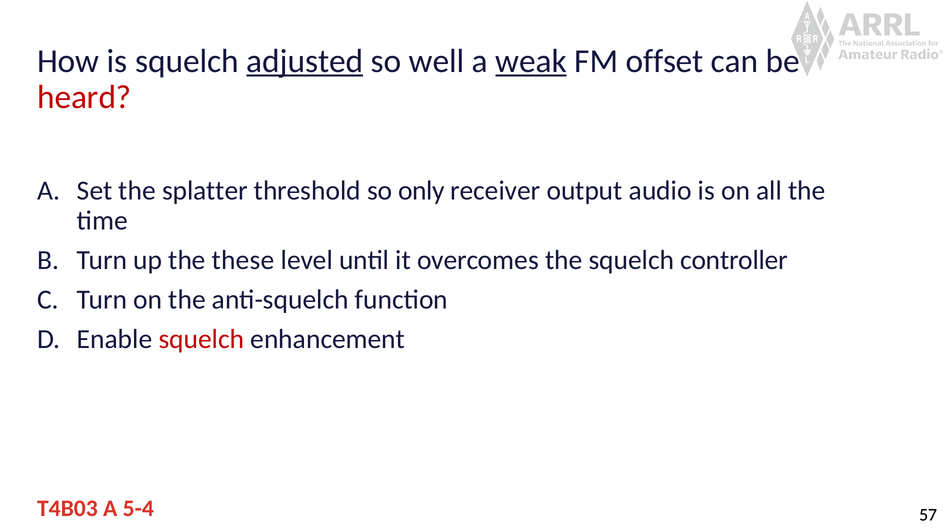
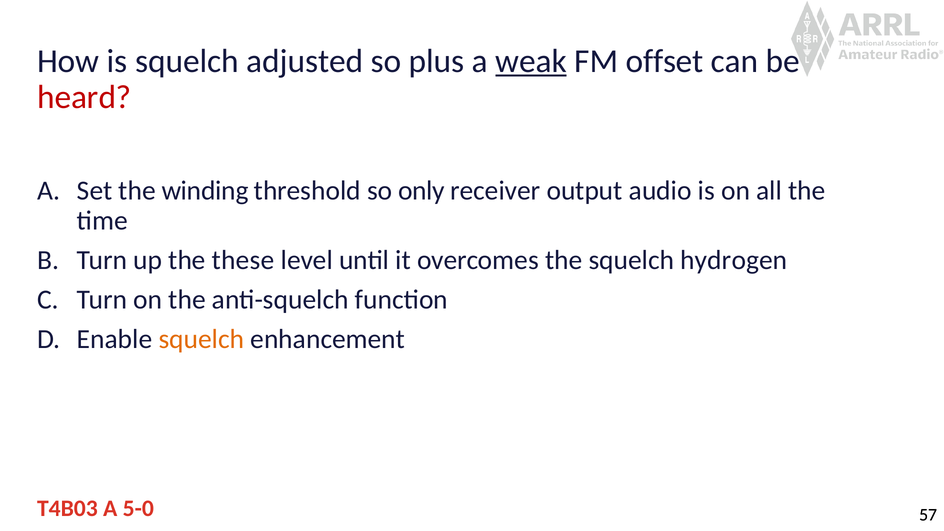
adjusted underline: present -> none (305, 61)
well: well -> plus (437, 61)
splatter: splatter -> winding (205, 191)
controller: controller -> hydrogen (734, 260)
squelch colour: red -> orange (201, 339)
5-4: 5-4 -> 5-0 (138, 508)
